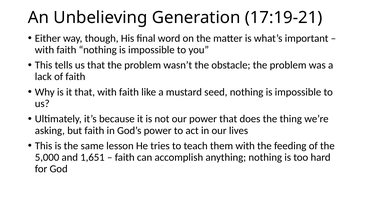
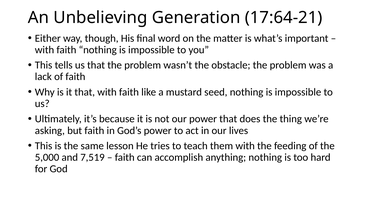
17:19-21: 17:19-21 -> 17:64-21 (284, 18)
1,651: 1,651 -> 7,519 (92, 158)
